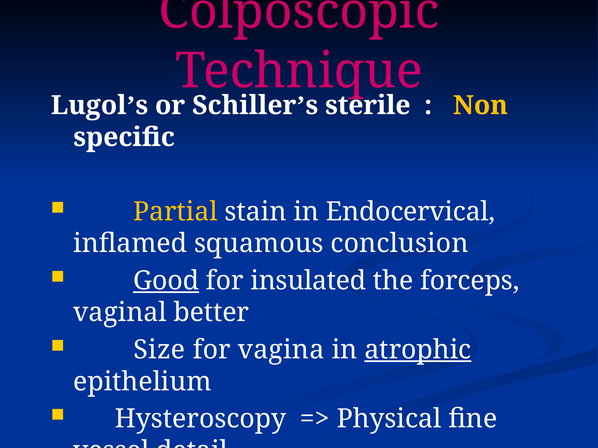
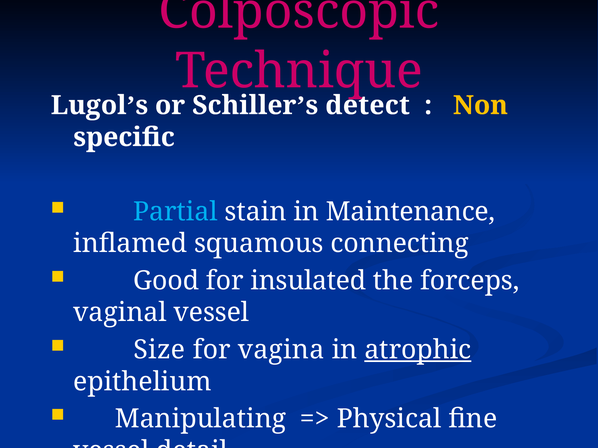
sterile: sterile -> detect (368, 106)
Partial colour: yellow -> light blue (175, 212)
Endocervical: Endocervical -> Maintenance (411, 212)
conclusion: conclusion -> connecting (400, 244)
Good underline: present -> none (166, 281)
vaginal better: better -> vessel (211, 313)
Hysteroscopy: Hysteroscopy -> Manipulating (200, 419)
